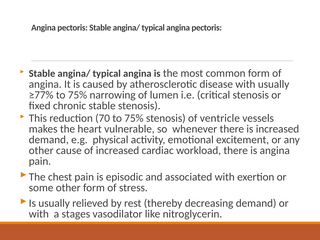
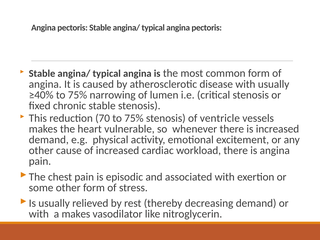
≥77%: ≥77% -> ≥40% (41, 95)
a stages: stages -> makes (76, 214)
